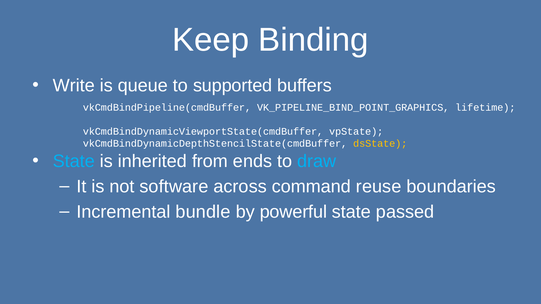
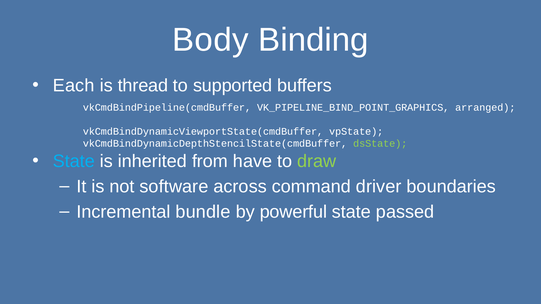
Keep: Keep -> Body (210, 40)
Write: Write -> Each (74, 86)
queue: queue -> thread (143, 86)
lifetime: lifetime -> arranged (485, 108)
dsState colour: yellow -> light green (380, 144)
ends: ends -> have (253, 162)
draw colour: light blue -> light green (317, 162)
reuse: reuse -> driver (379, 187)
